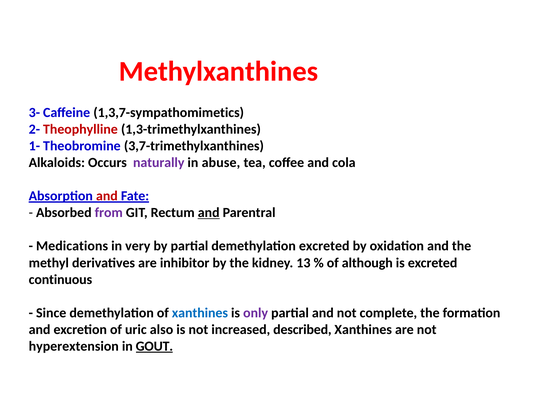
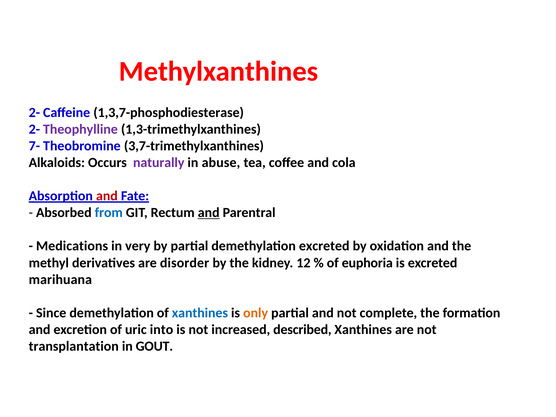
3-: 3- -> 2- (34, 113)
1,3,7-sympathomimetics: 1,3,7-sympathomimetics -> 1,3,7-phosphodiesterase (169, 113)
Theophylline colour: red -> purple (80, 129)
1-: 1- -> 7- (34, 146)
from colour: purple -> blue (109, 213)
inhibitor: inhibitor -> disorder (185, 263)
13: 13 -> 12 (303, 263)
although: although -> euphoria (367, 263)
continuous: continuous -> marihuana (60, 279)
only colour: purple -> orange (256, 313)
also: also -> into (161, 329)
hyperextension: hyperextension -> transplantation (74, 346)
GOUT underline: present -> none (154, 346)
